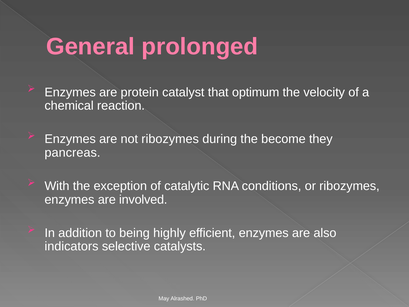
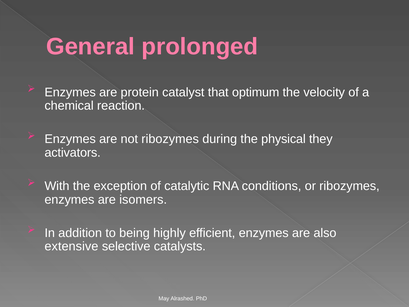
become: become -> physical (283, 139)
pancreas: pancreas -> activators (73, 153)
involved: involved -> isomers (143, 199)
indicators: indicators -> extensive (71, 246)
